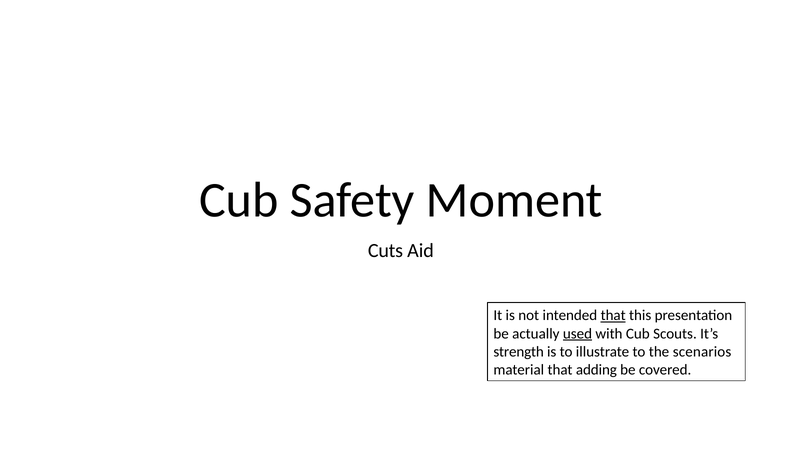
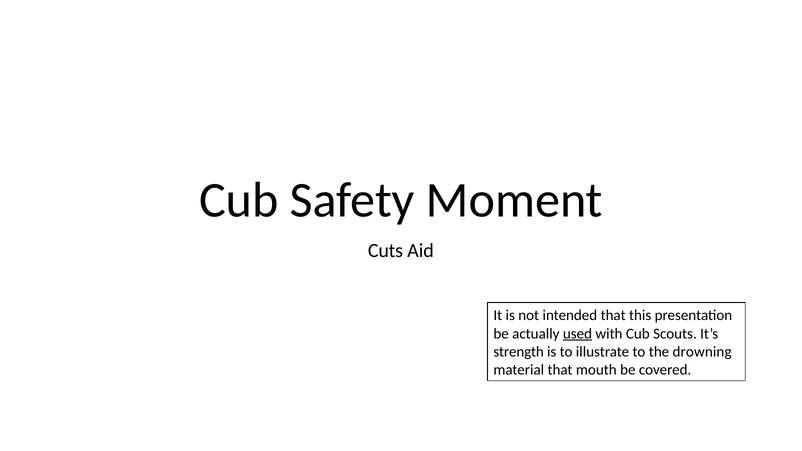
that underline: present -> none (613, 316)
scenarios: scenarios -> drowning (702, 352)
adding: adding -> mouth (596, 370)
